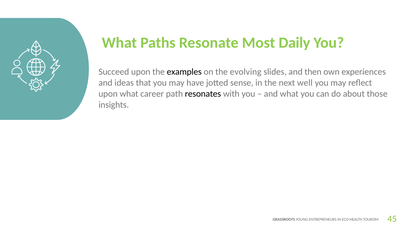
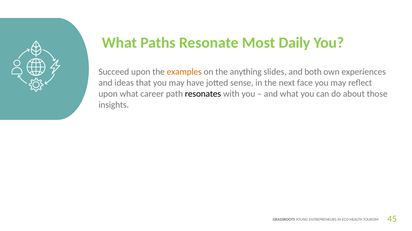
examples colour: black -> orange (184, 72)
evolving: evolving -> anything (246, 72)
then: then -> both (313, 72)
well: well -> face (305, 83)
